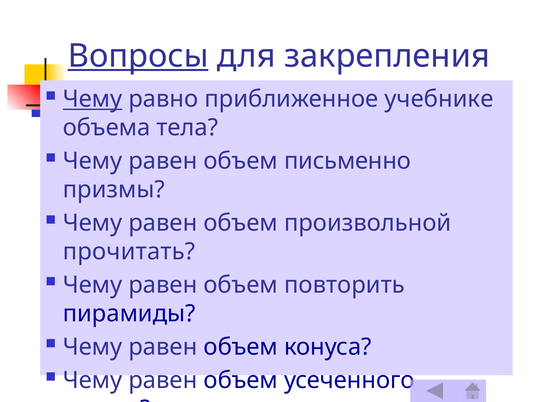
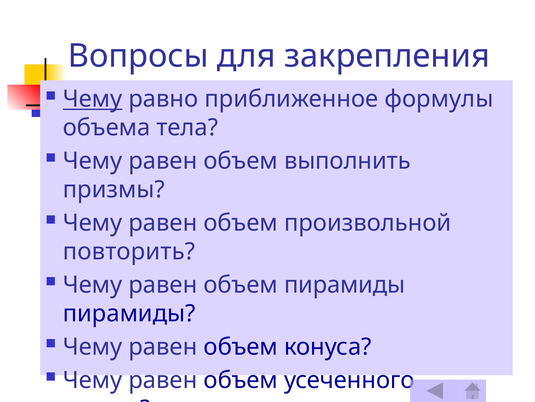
Вопросы underline: present -> none (138, 56)
учебнике: учебнике -> формулы (439, 99)
письменно: письменно -> выполнить (347, 161)
прочитать: прочитать -> повторить (129, 251)
объем повторить: повторить -> пирамиды (345, 284)
